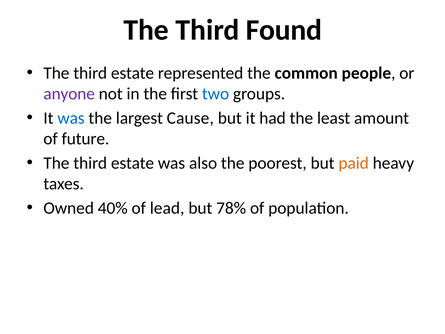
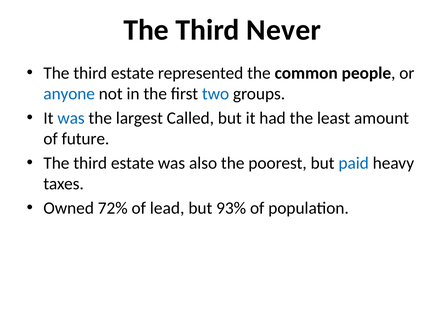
Found: Found -> Never (284, 30)
anyone colour: purple -> blue (69, 94)
Cause: Cause -> Called (190, 118)
paid colour: orange -> blue (354, 163)
40%: 40% -> 72% (113, 208)
78%: 78% -> 93% (231, 208)
